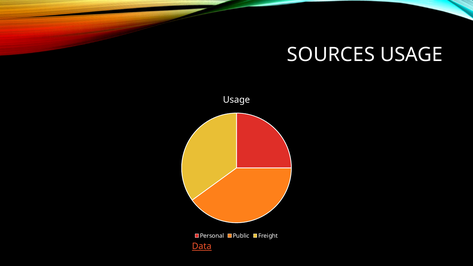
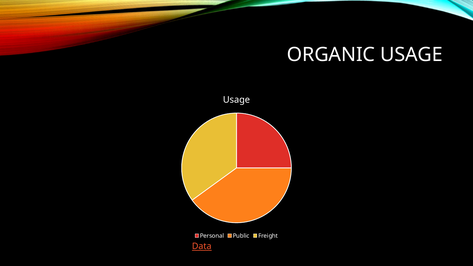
SOURCES: SOURCES -> ORGANIC (331, 55)
